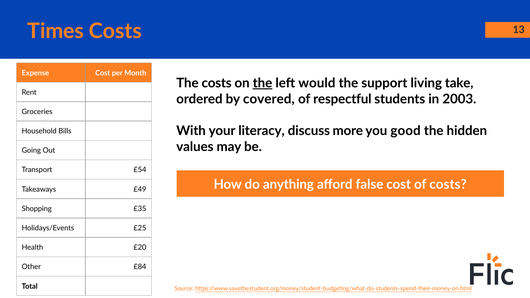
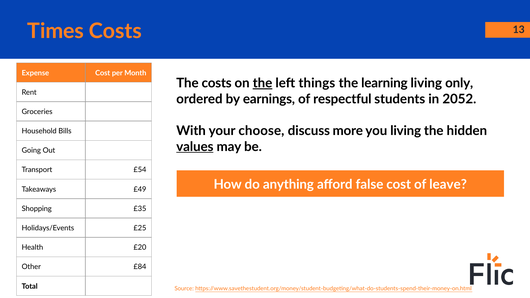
would: would -> things (317, 83)
support: support -> learning (384, 83)
take: take -> only (459, 83)
covered: covered -> earnings (269, 99)
2003: 2003 -> 2052 (459, 99)
literacy: literacy -> choose (261, 131)
you good: good -> living (406, 131)
values underline: none -> present (195, 147)
of costs: costs -> leave (448, 185)
